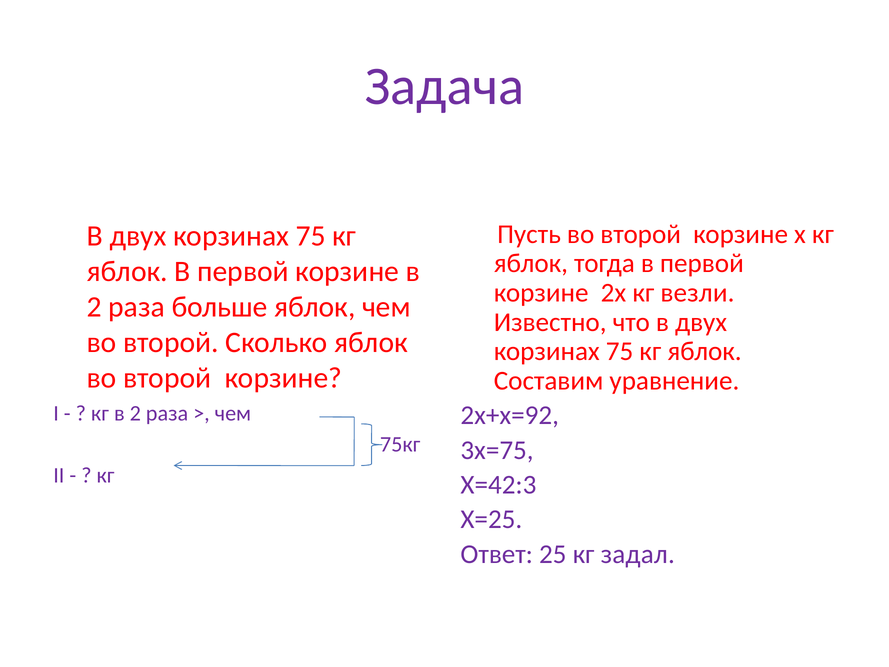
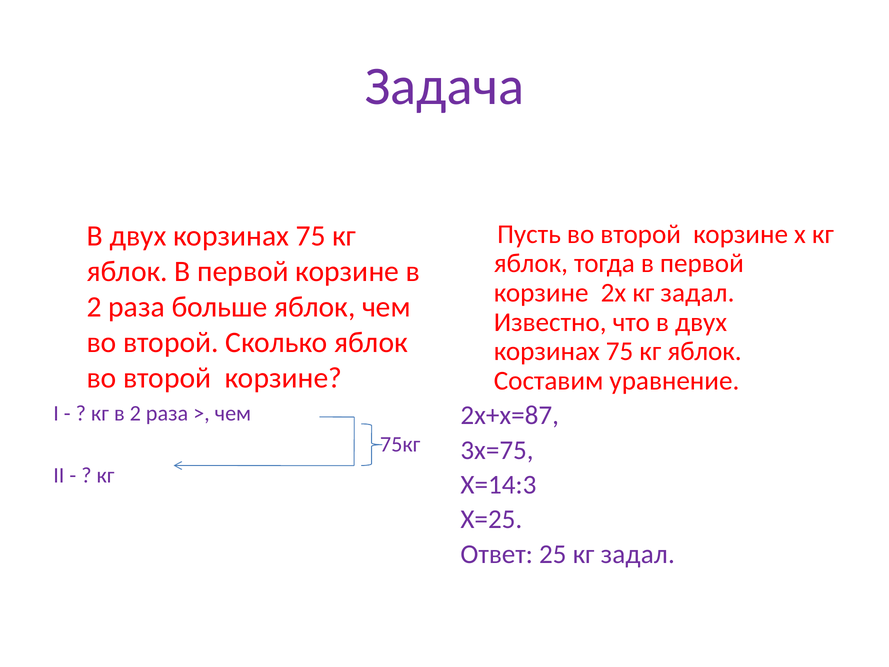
2х кг везли: везли -> задал (697, 293)
2х+х=92: 2х+х=92 -> 2х+х=87 (510, 415)
Х=42:3: Х=42:3 -> Х=14:3 (498, 485)
